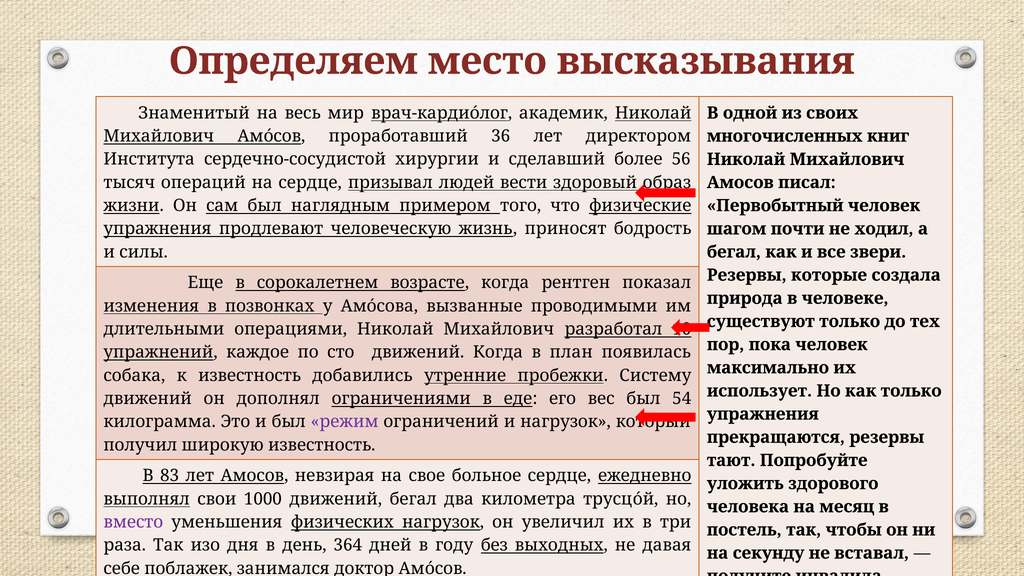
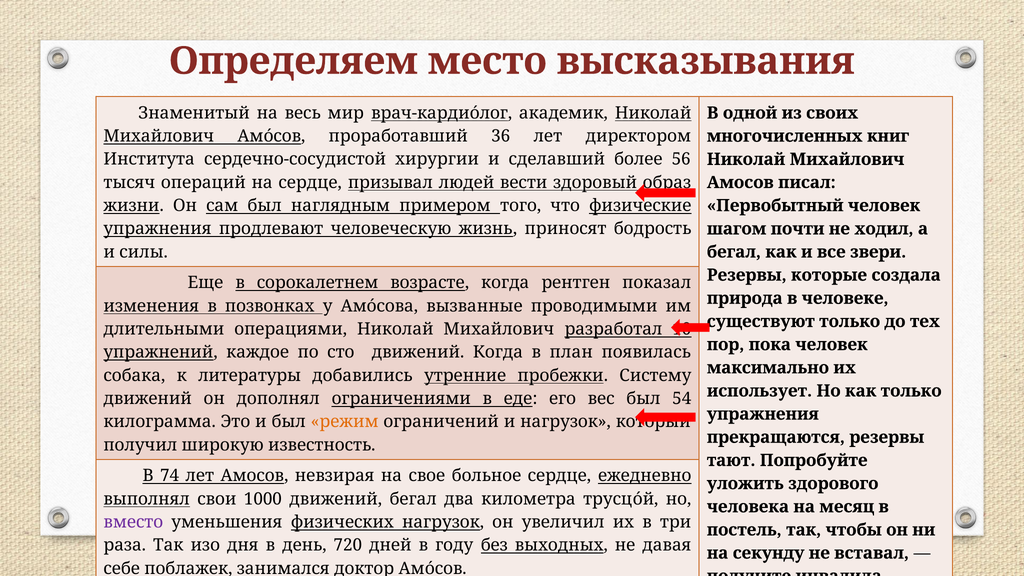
к известность: известность -> литературы (250, 375)
режим colour: purple -> orange (345, 422)
83: 83 -> 74 (170, 476)
364: 364 -> 720 (348, 545)
